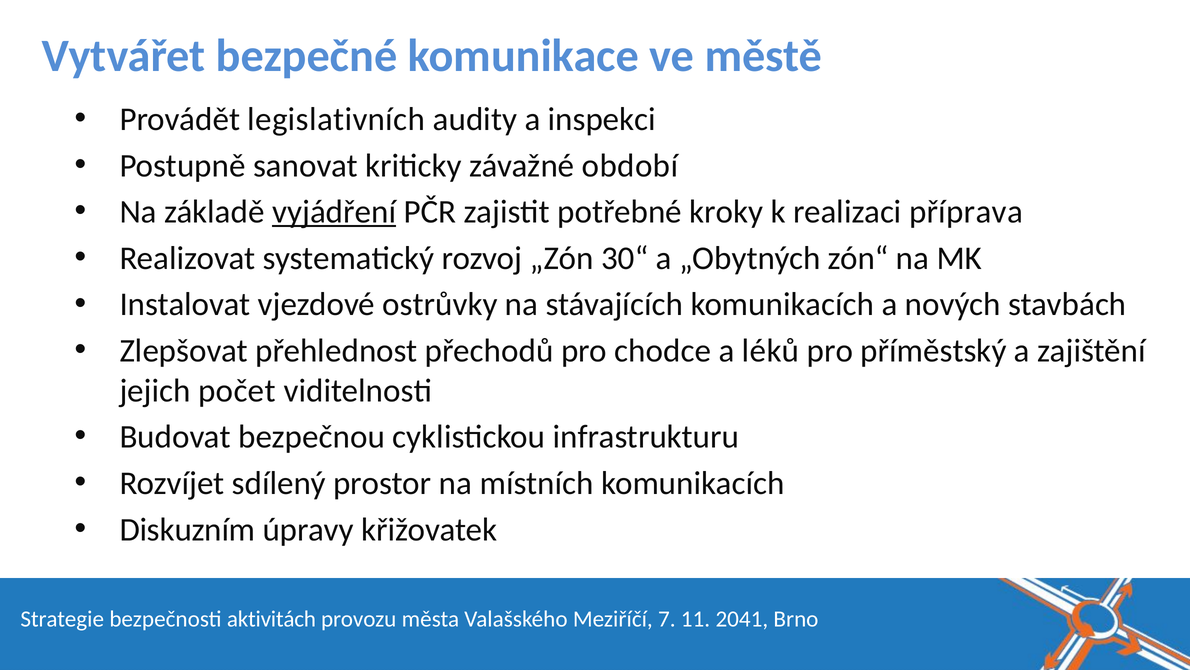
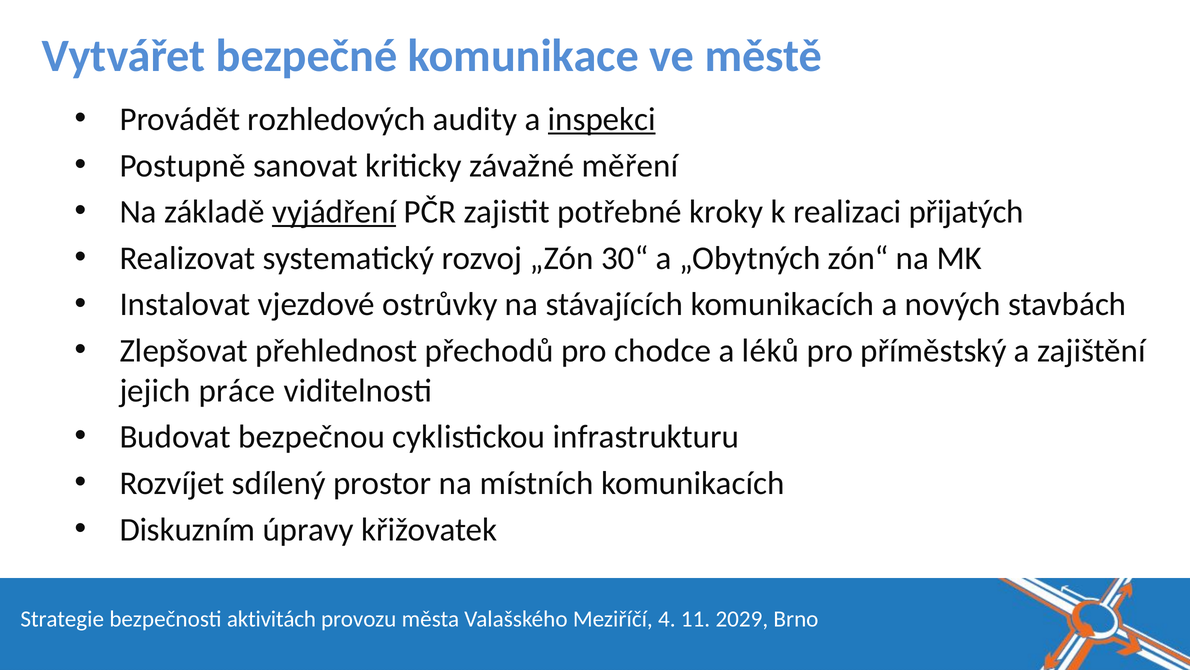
legislativních: legislativních -> rozhledových (336, 119)
inspekci underline: none -> present (602, 119)
období: období -> měření (630, 165)
příprava: příprava -> přijatých (966, 212)
počet: počet -> práce (237, 390)
7: 7 -> 4 (667, 619)
2041: 2041 -> 2029 (742, 619)
